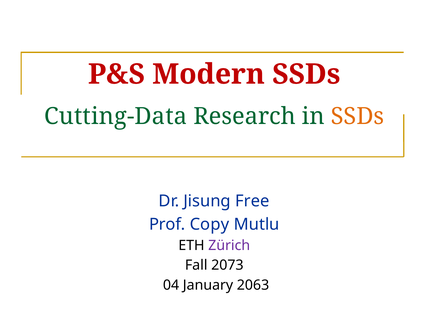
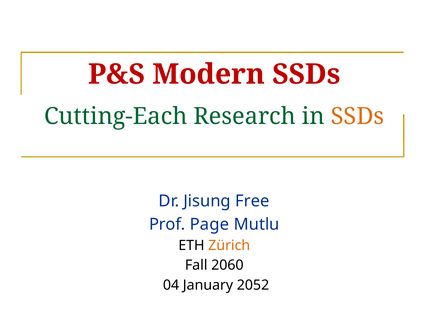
Cutting-Data: Cutting-Data -> Cutting-Each (116, 116)
Copy: Copy -> Page (209, 224)
Zürich colour: purple -> orange (229, 245)
2073: 2073 -> 2060 (227, 265)
2063: 2063 -> 2052 (253, 285)
